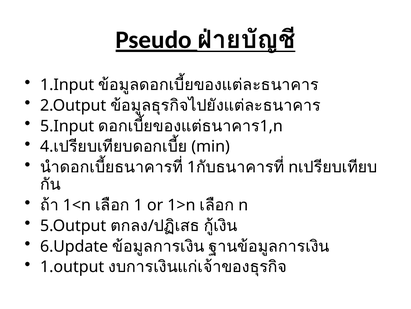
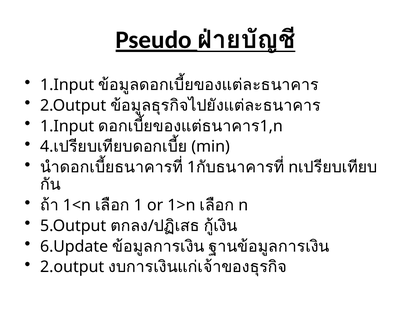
5.Input: 5.Input -> 1.Input (67, 126)
1.output: 1.output -> 2.output (72, 266)
